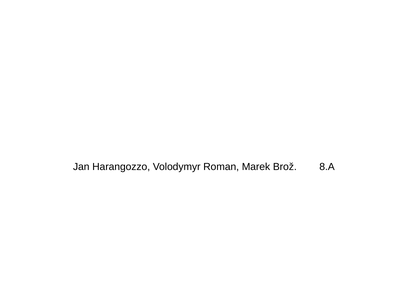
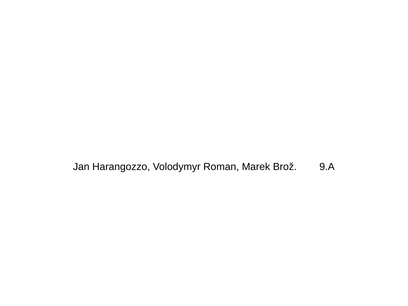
8.A: 8.A -> 9.A (327, 167)
